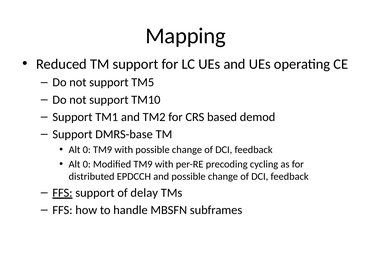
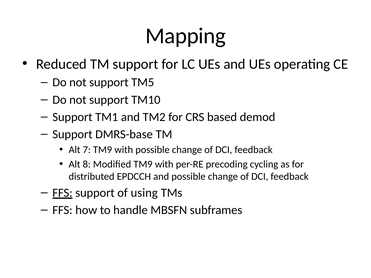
0: 0 -> 7 (87, 150)
0: 0 -> 8 (87, 164)
delay: delay -> using (144, 193)
